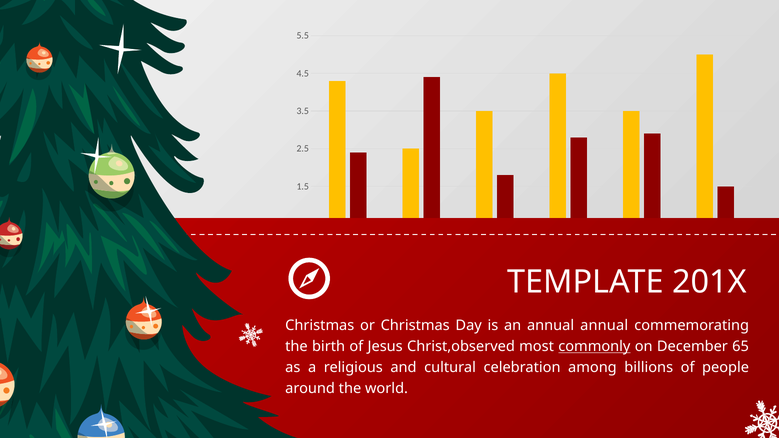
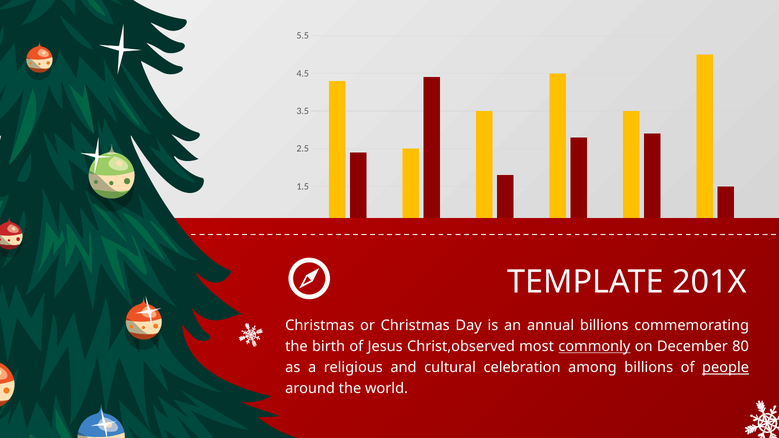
annual annual: annual -> billions (604, 326)
65: 65 -> 80 (741, 347)
people underline: none -> present (726, 368)
